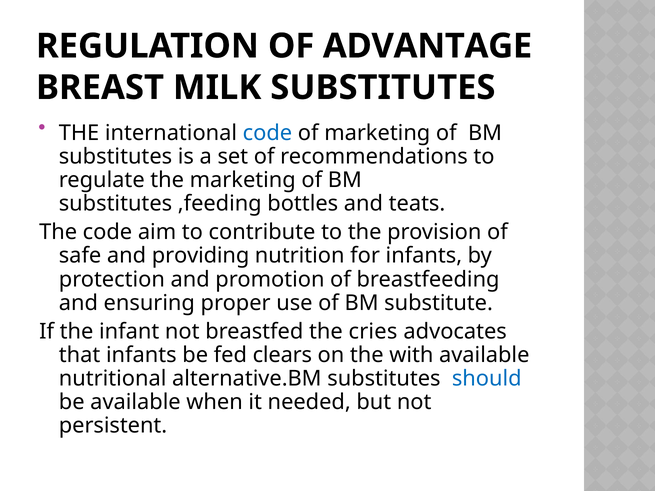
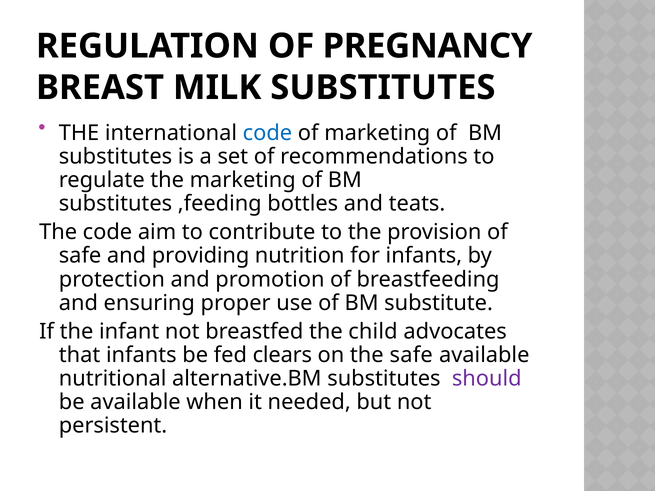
ADVANTAGE: ADVANTAGE -> PREGNANCY (428, 46)
cries: cries -> child (373, 332)
the with: with -> safe (411, 355)
should colour: blue -> purple (487, 379)
